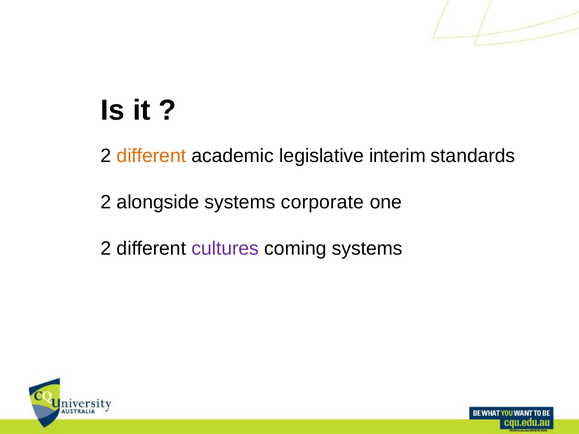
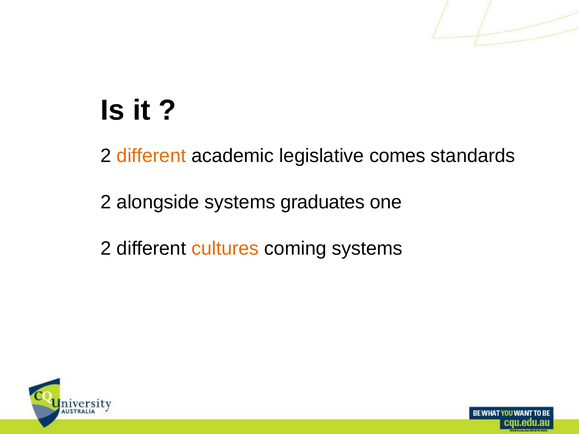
interim: interim -> comes (397, 156)
corporate: corporate -> graduates (323, 202)
cultures colour: purple -> orange (225, 249)
